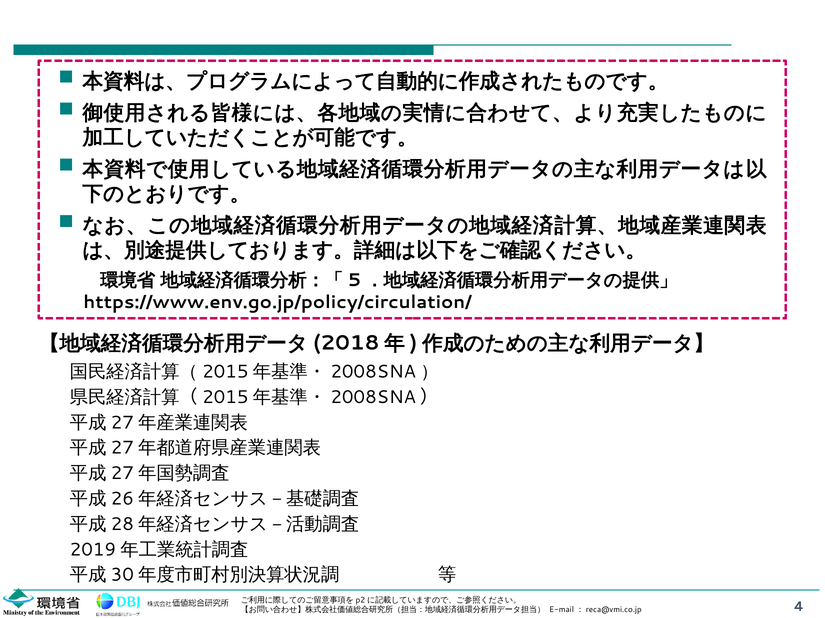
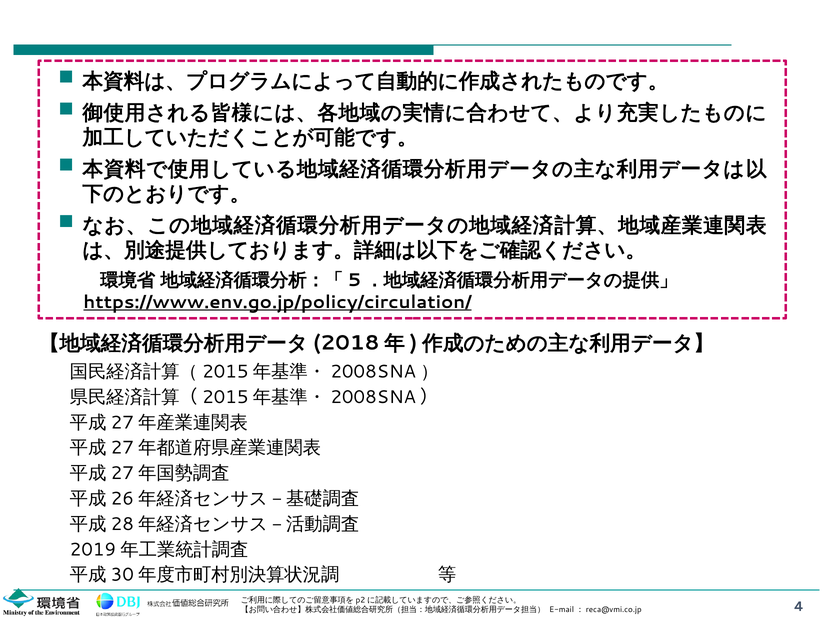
https://www.env.go.jp/policy/circulation/ underline: none -> present (277, 302)
